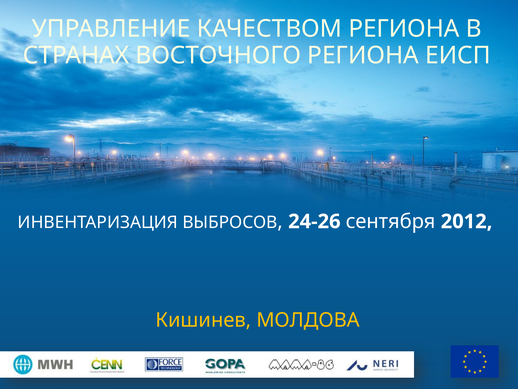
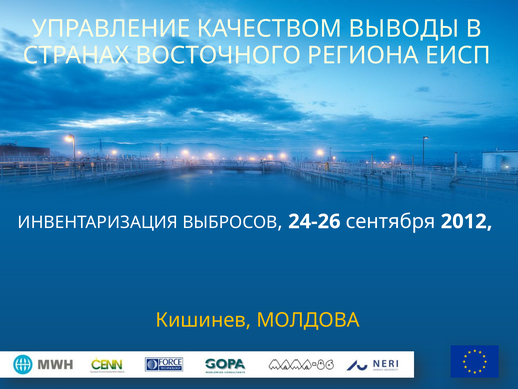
КАЧЕСТВОМ РЕГИОНА: РЕГИОНА -> ВЫВОДЫ (404, 29)
